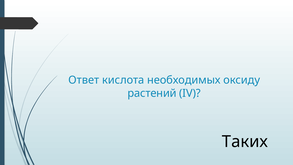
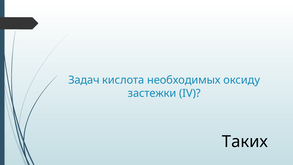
Ответ: Ответ -> Задач (84, 80)
растений: растений -> застежки (152, 93)
